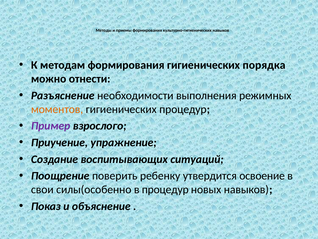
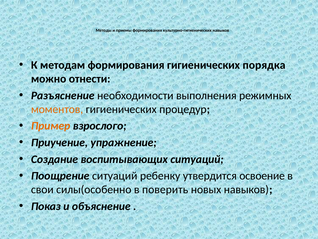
Пример colour: purple -> orange (51, 126)
Поощрение поверить: поверить -> ситуаций (115, 175)
в процедур: процедур -> поверить (165, 189)
